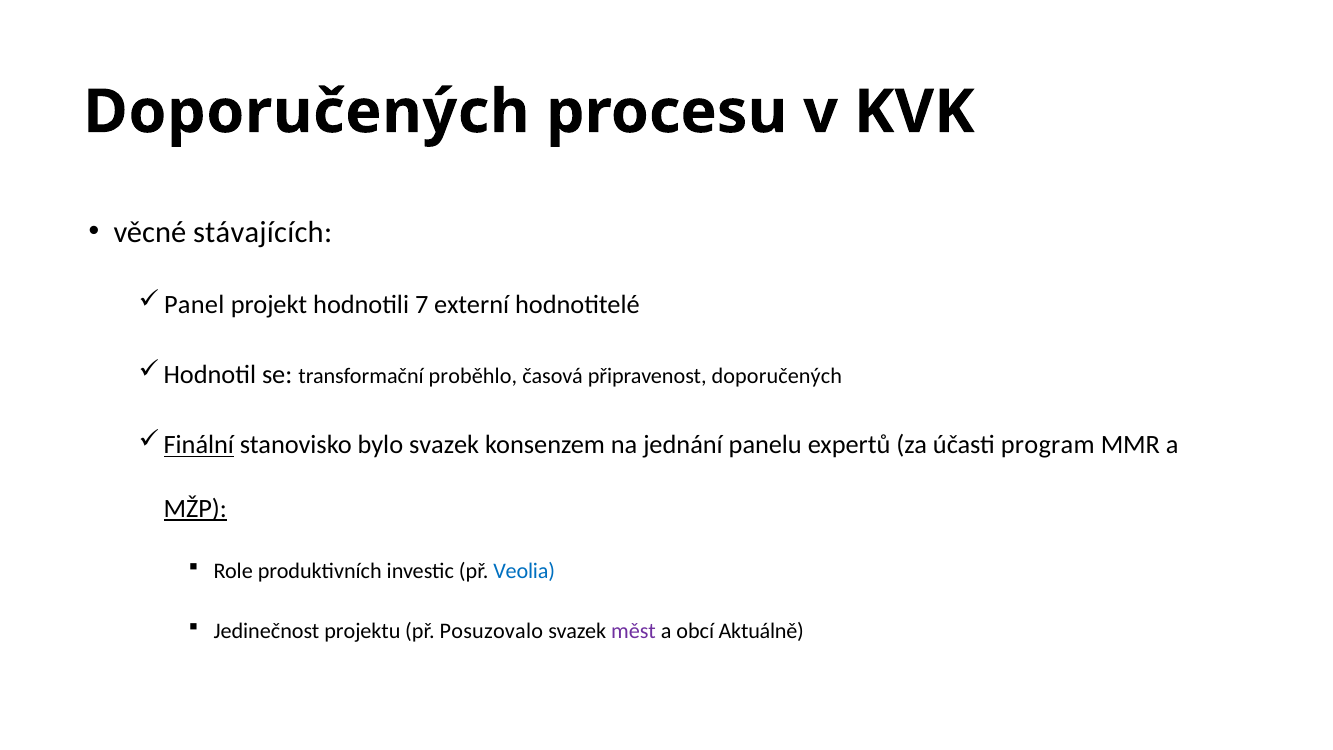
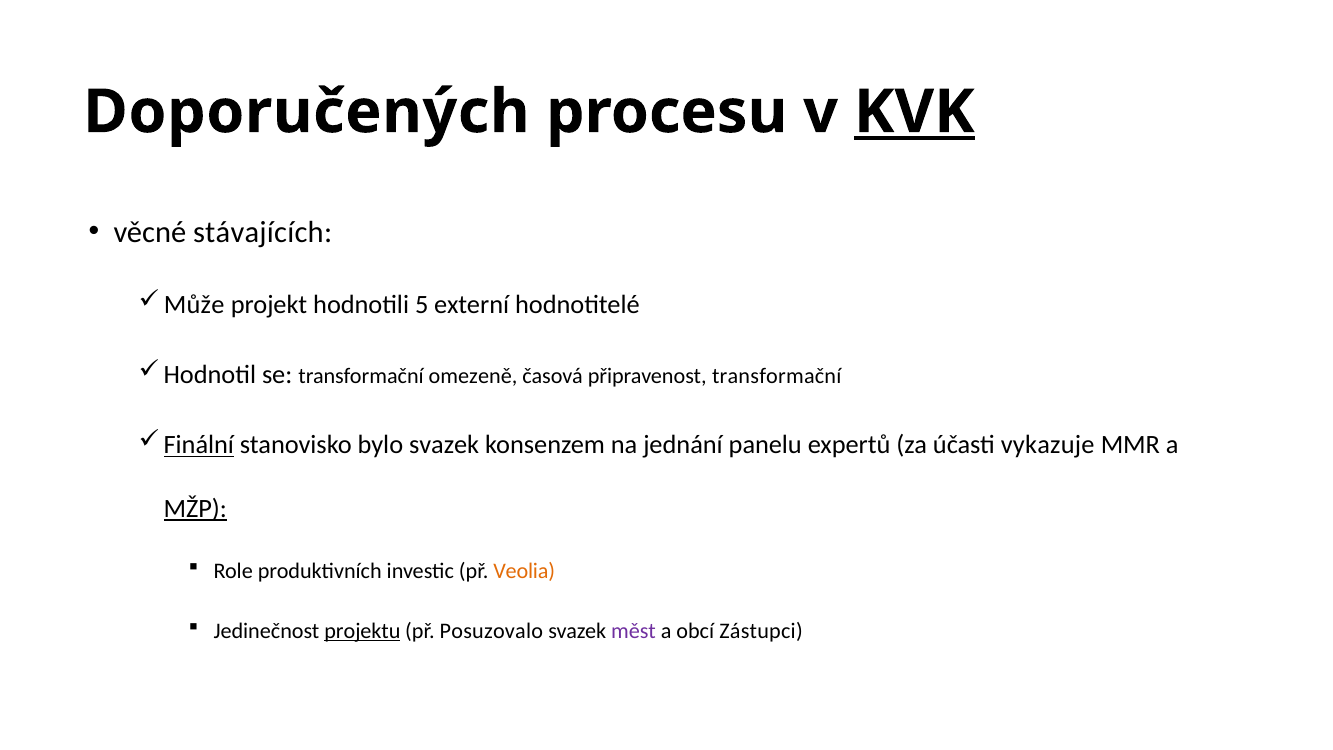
KVK underline: none -> present (914, 112)
Panel: Panel -> Může (194, 305)
7: 7 -> 5 (422, 305)
proběhlo: proběhlo -> omezeně (473, 376)
připravenost doporučených: doporučených -> transformační (777, 376)
program: program -> vykazuje (1048, 445)
Veolia colour: blue -> orange (524, 571)
projektu underline: none -> present (362, 631)
Aktuálně: Aktuálně -> Zástupci (761, 631)
